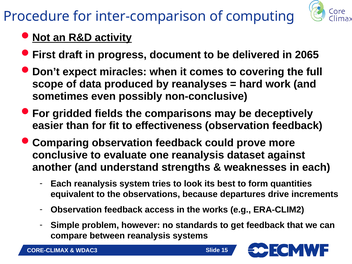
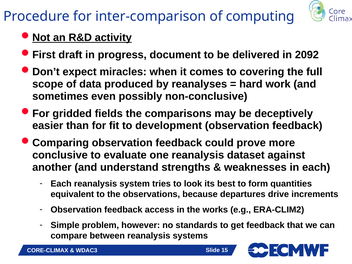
2065: 2065 -> 2092 (307, 55)
effectiveness: effectiveness -> development (169, 126)
